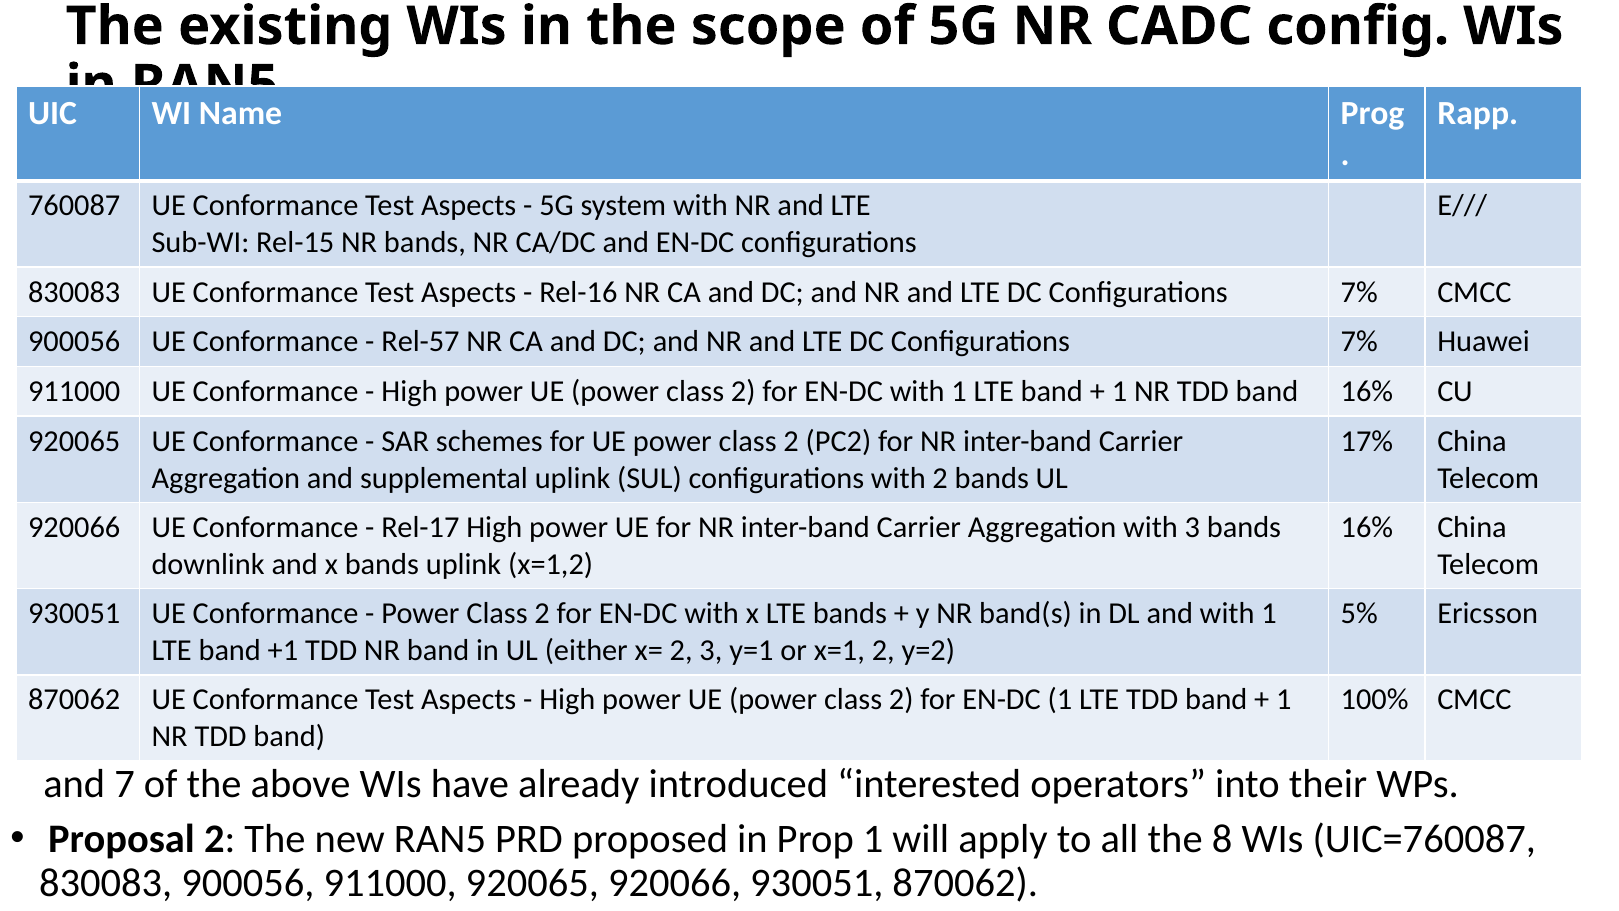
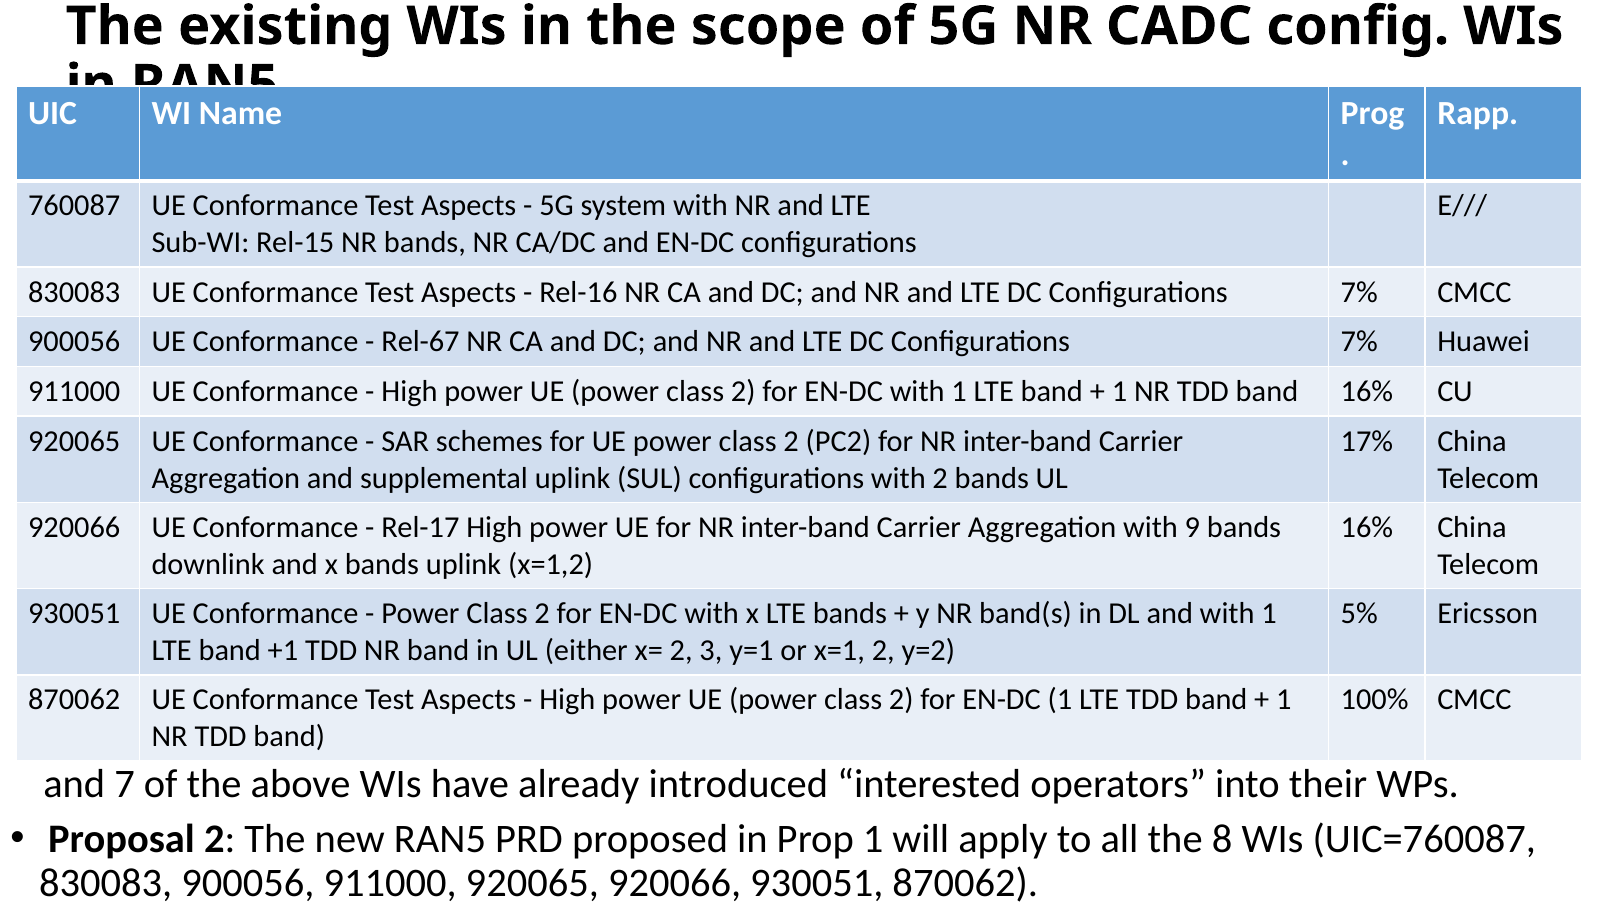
Rel-57: Rel-57 -> Rel-67 (420, 341)
with 3: 3 -> 9 (1192, 527)
